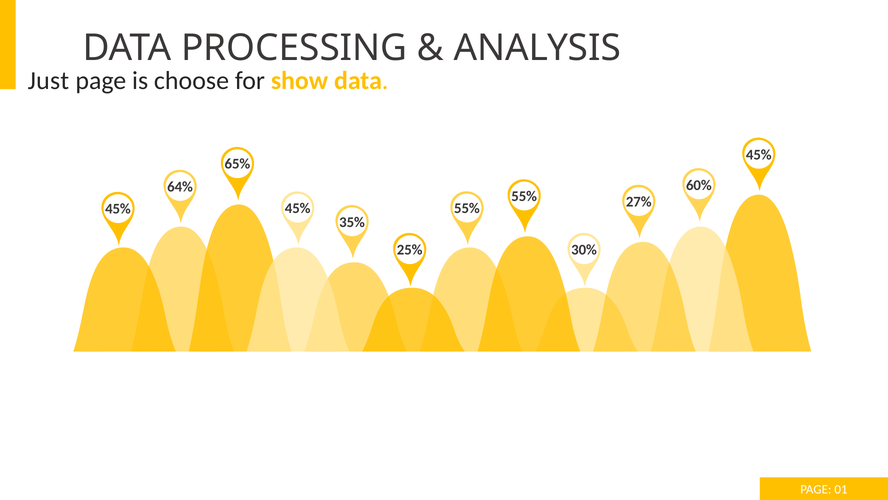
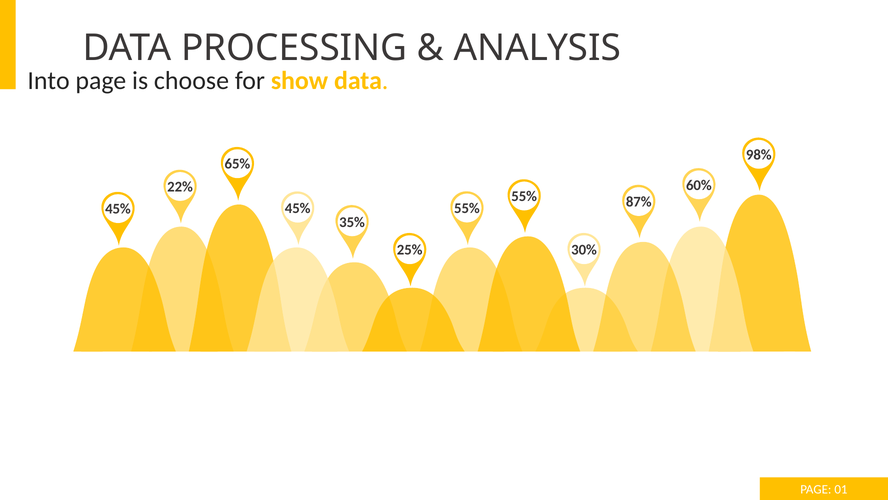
Just: Just -> Into (49, 81)
45%: 45% -> 98% (759, 154)
64%: 64% -> 22% (180, 187)
27%: 27% -> 87% (639, 202)
